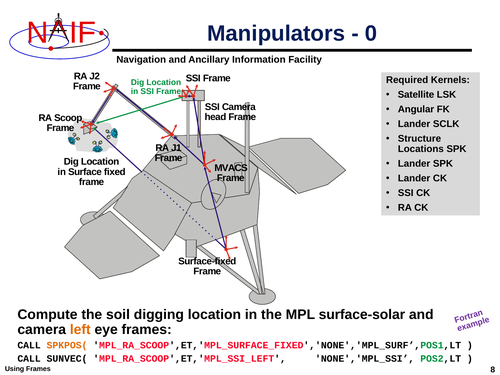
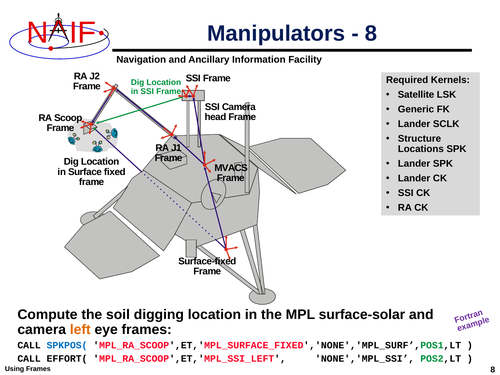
0: 0 -> 8 (371, 33)
Angular: Angular -> Generic (416, 109)
SPKPOS( colour: orange -> blue (67, 346)
SUNVEC(: SUNVEC( -> EFFORT( (67, 359)
